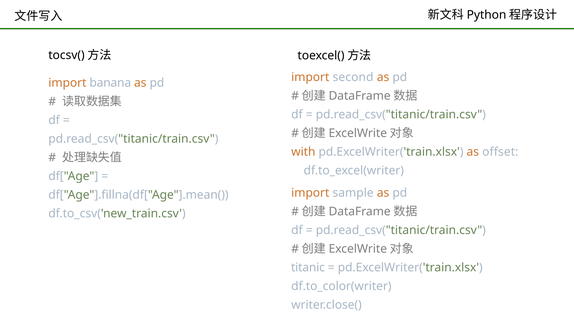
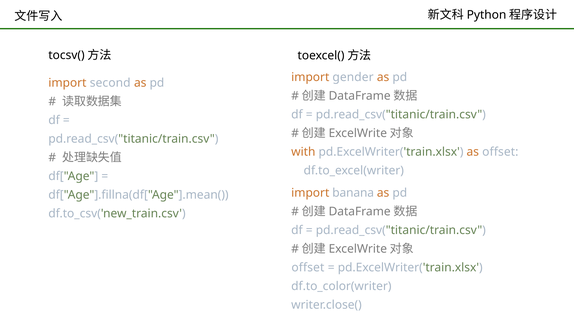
second: second -> gender (353, 77)
banana: banana -> second (110, 83)
sample: sample -> banana (353, 193)
titanic: titanic -> offset (308, 267)
